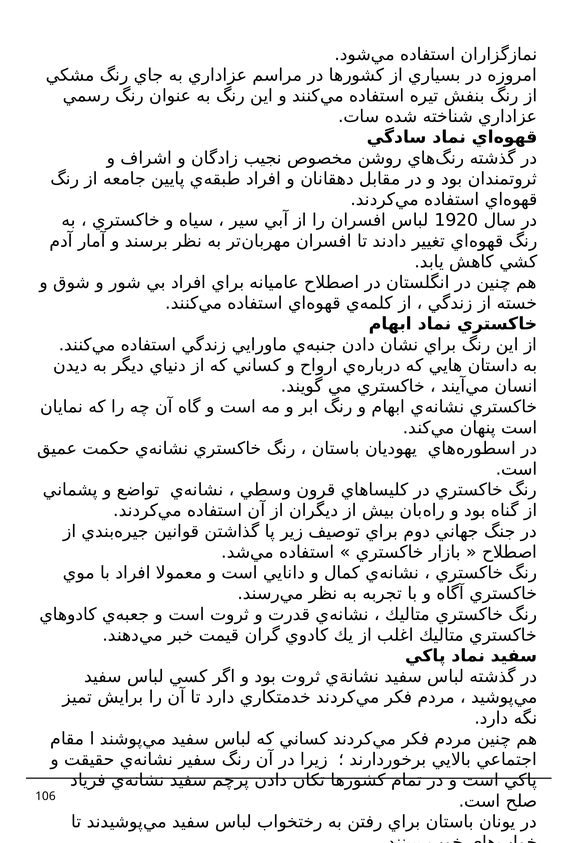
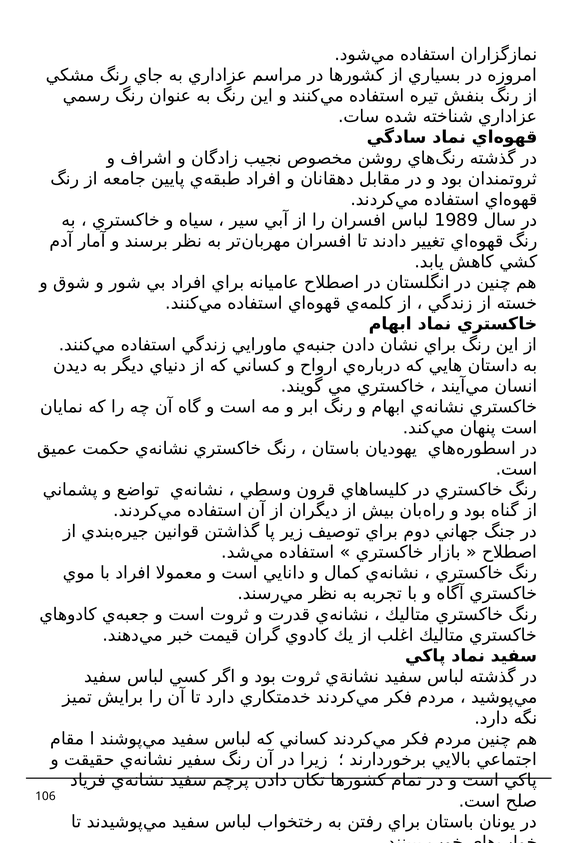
1920: 1920 -> 1989 (456, 220)
